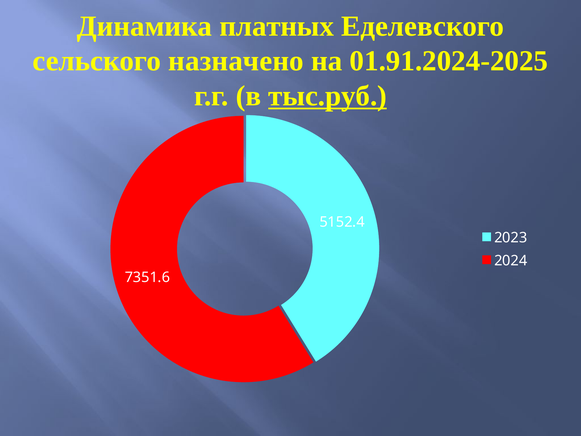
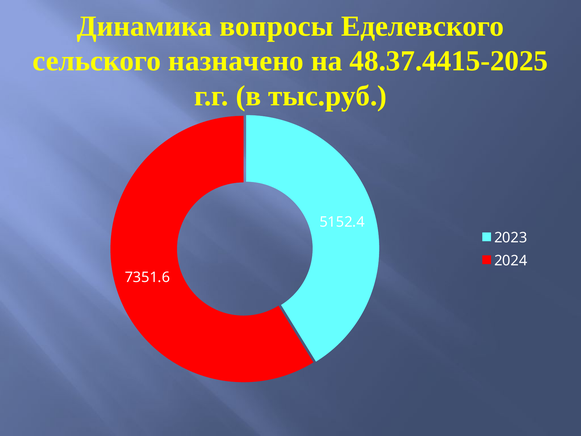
платных: платных -> вопросы (276, 26)
01.91.2024-2025: 01.91.2024-2025 -> 48.37.4415-2025 (449, 61)
тыс.руб underline: present -> none (328, 96)
